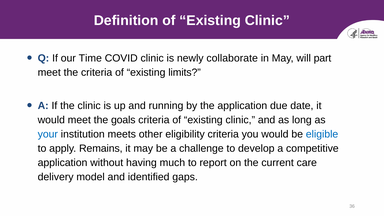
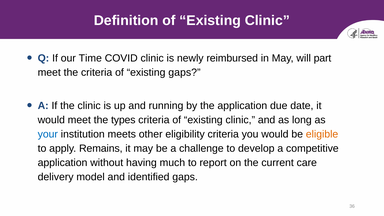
collaborate: collaborate -> reimbursed (232, 58)
existing limits: limits -> gaps (184, 72)
goals: goals -> types (123, 120)
eligible colour: blue -> orange (322, 134)
